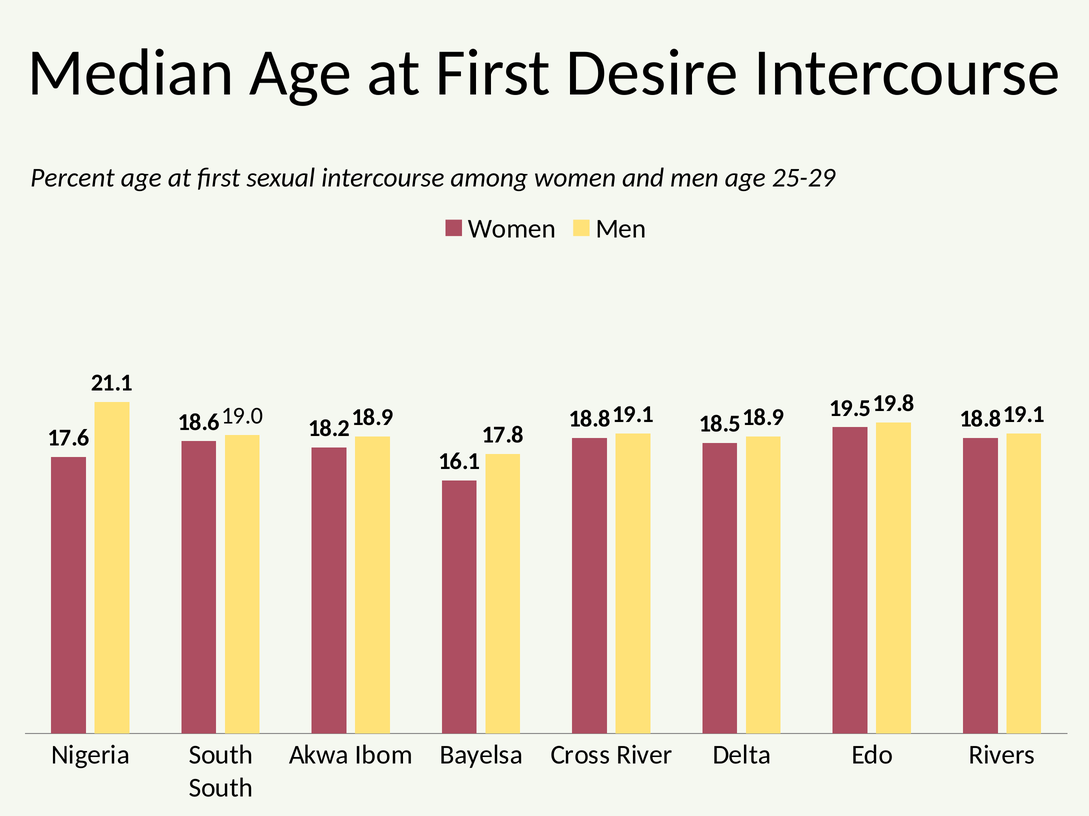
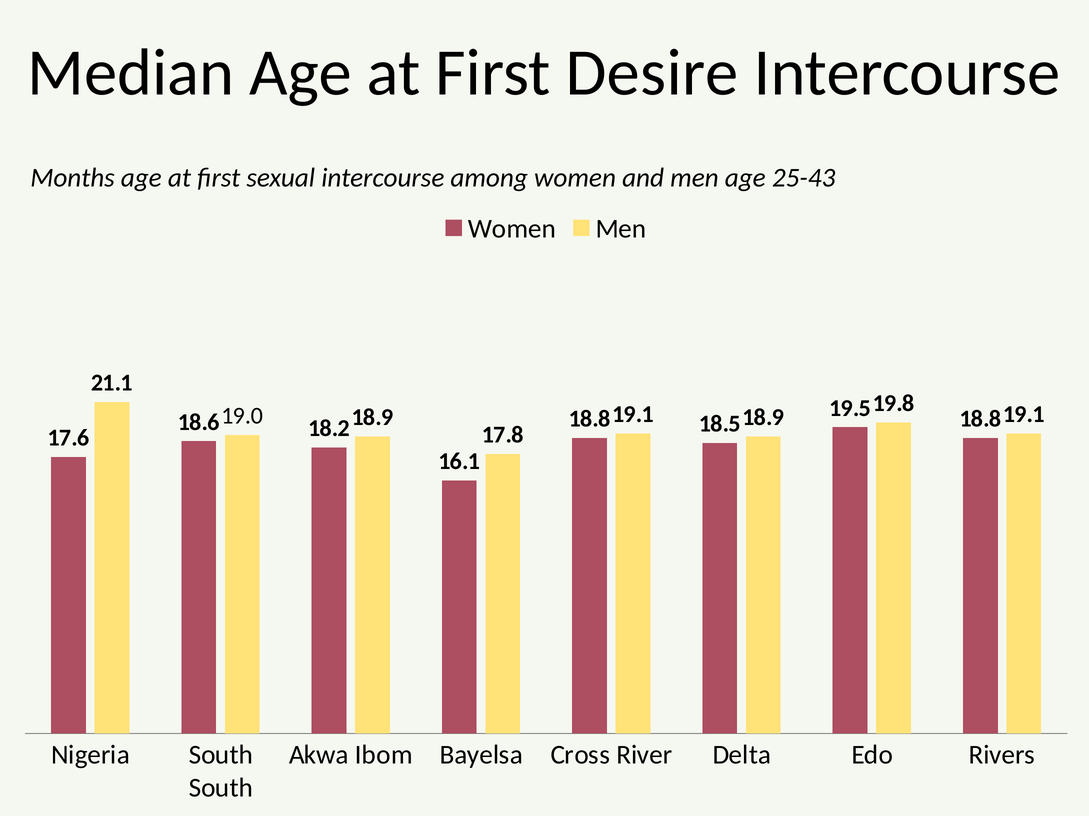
Percent: Percent -> Months (73, 178)
25-29: 25-29 -> 25-43 (804, 178)
